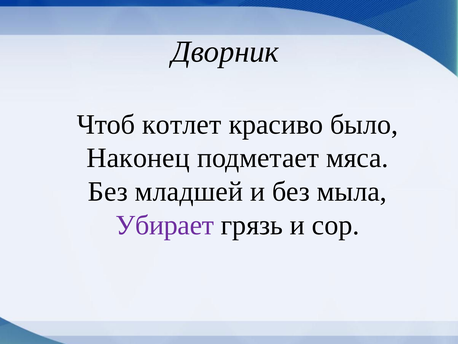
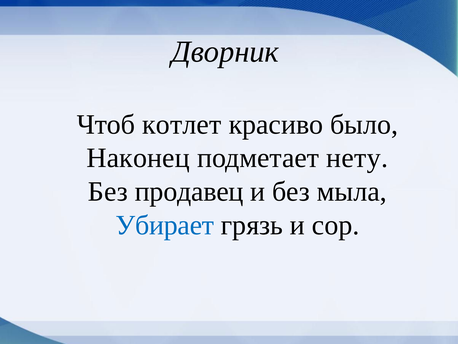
мяса: мяса -> нету (357, 158)
младшей: младшей -> продавец (189, 191)
Убирает colour: purple -> blue (165, 225)
